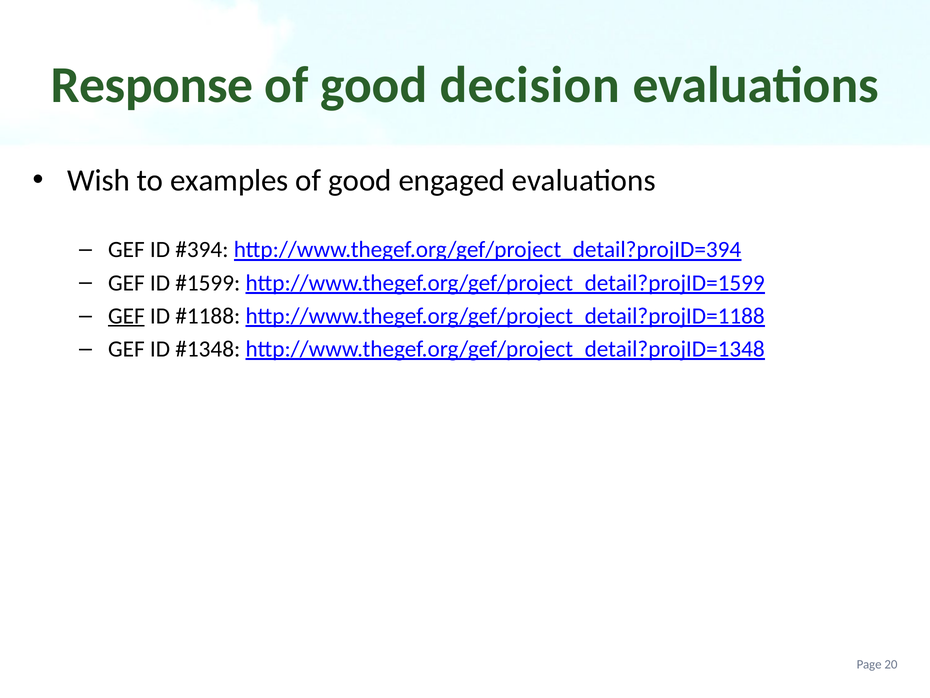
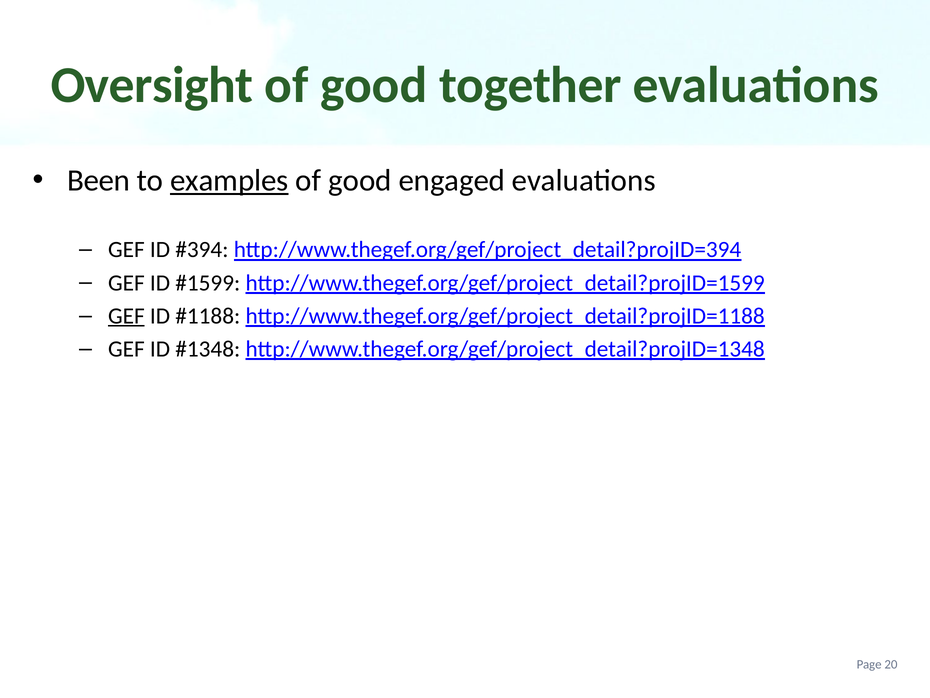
Response: Response -> Oversight (152, 85)
decision: decision -> together (530, 85)
Wish: Wish -> Been (99, 180)
examples underline: none -> present (229, 180)
